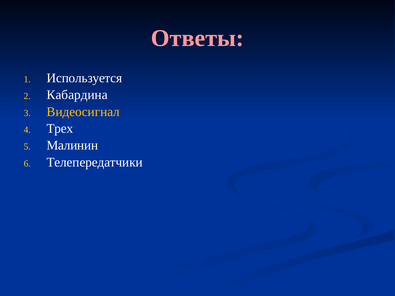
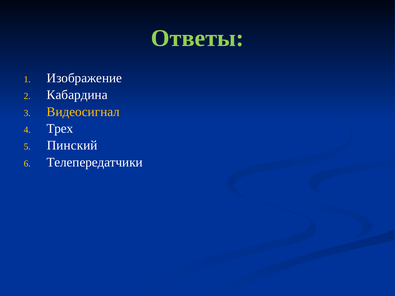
Ответы colour: pink -> light green (197, 38)
Используется: Используется -> Изображение (84, 78)
Малинин: Малинин -> Пинский (72, 146)
